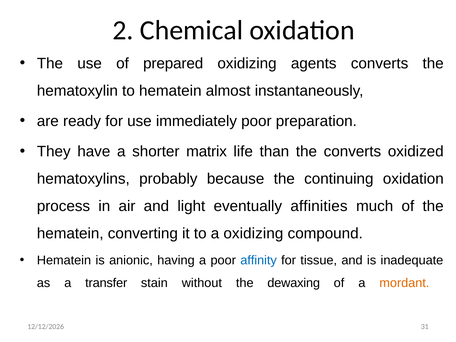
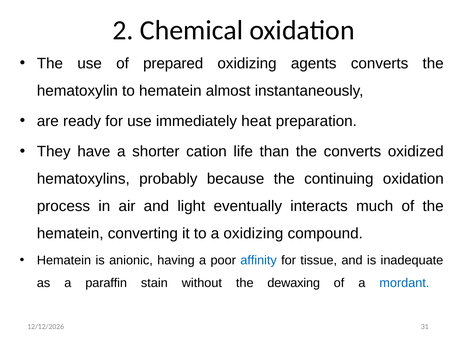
immediately poor: poor -> heat (256, 121)
matrix: matrix -> cation (206, 152)
affinities: affinities -> interacts (319, 206)
transfer: transfer -> paraffin (106, 283)
mordant colour: orange -> blue (404, 283)
